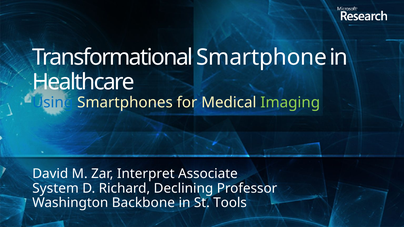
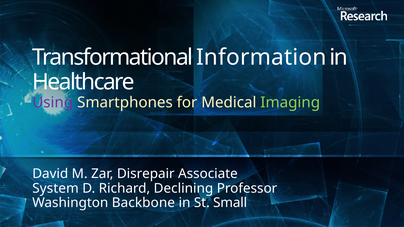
Smartphone: Smartphone -> Information (261, 57)
Using colour: blue -> purple (53, 103)
Interpret: Interpret -> Disrepair (146, 174)
Tools: Tools -> Small (230, 203)
